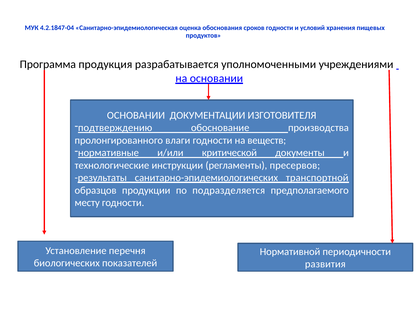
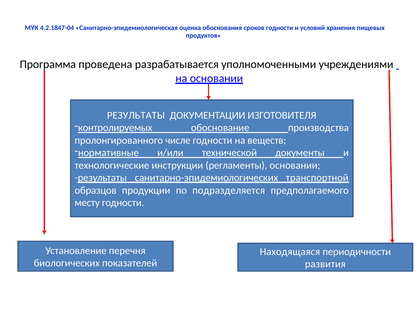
продукция: продукция -> проведена (105, 64)
ОСНОВАНИИ: ОСНОВАНИИ -> РЕЗУЛЬТАТЫ (136, 116)
подтверждению: подтверждению -> контролируемых (115, 128)
влаги: влаги -> числе (178, 141)
критической: критической -> технической (229, 153)
регламенты пресервов: пресервов -> основании (295, 166)
Нормативной: Нормативной -> Находящаяся (290, 252)
